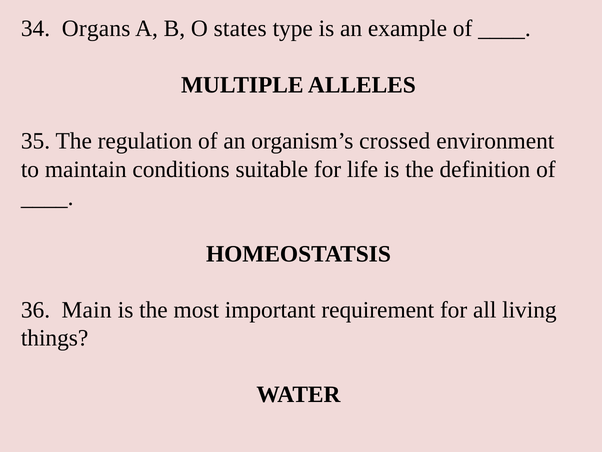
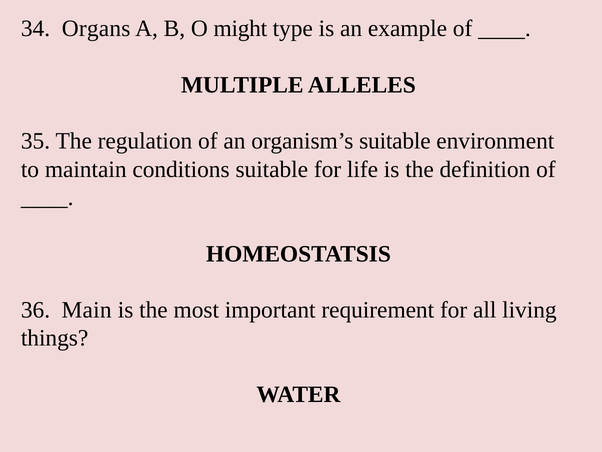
states: states -> might (240, 29)
organism’s crossed: crossed -> suitable (395, 141)
